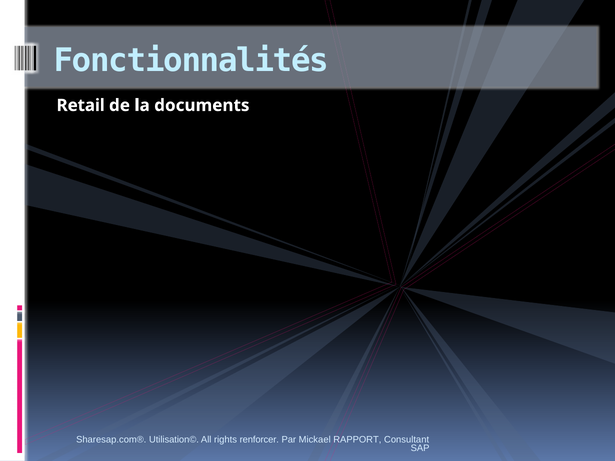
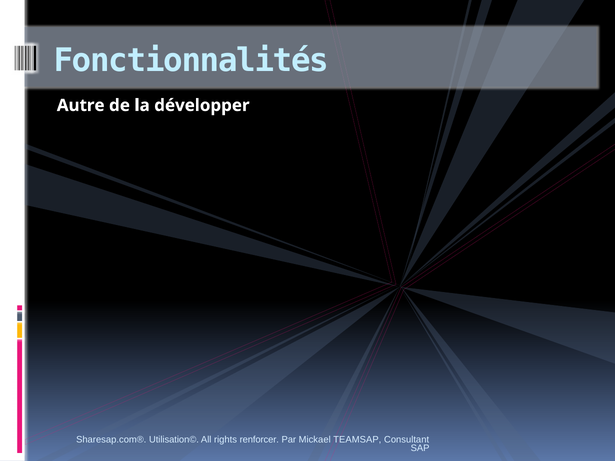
Retail: Retail -> Autre (81, 105)
documents: documents -> développer (202, 105)
RAPPORT: RAPPORT -> TEAMSAP (357, 440)
